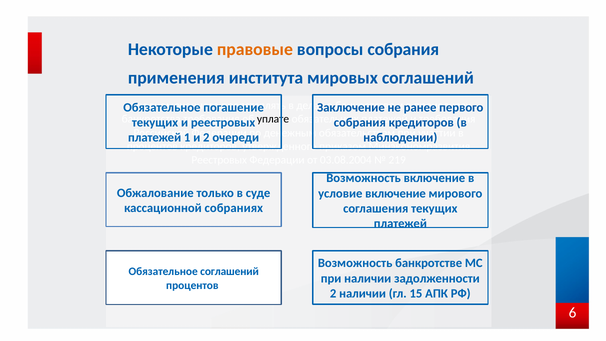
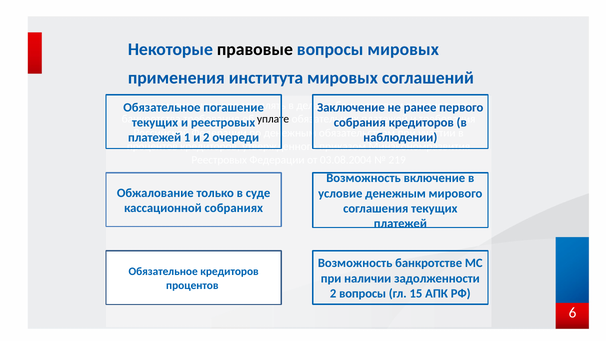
правовые colour: orange -> black (255, 49)
вопросы собрания: собрания -> мировых (403, 49)
условие включение: включение -> денежным (396, 193)
Обязательное соглашений: соглашений -> кредиторов (230, 272)
2 наличии: наличии -> вопросы (363, 293)
